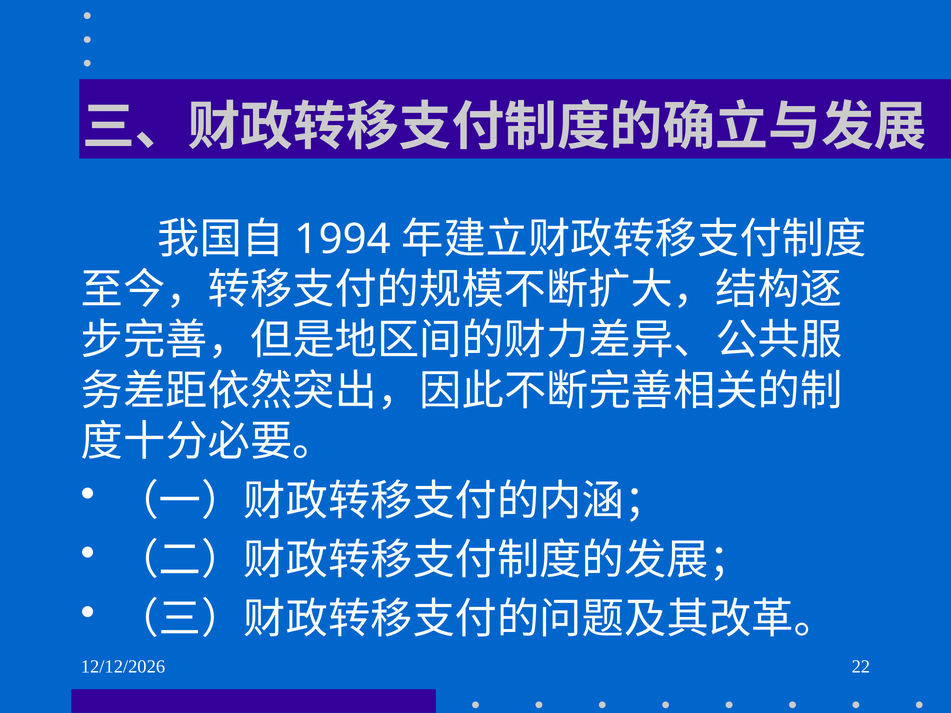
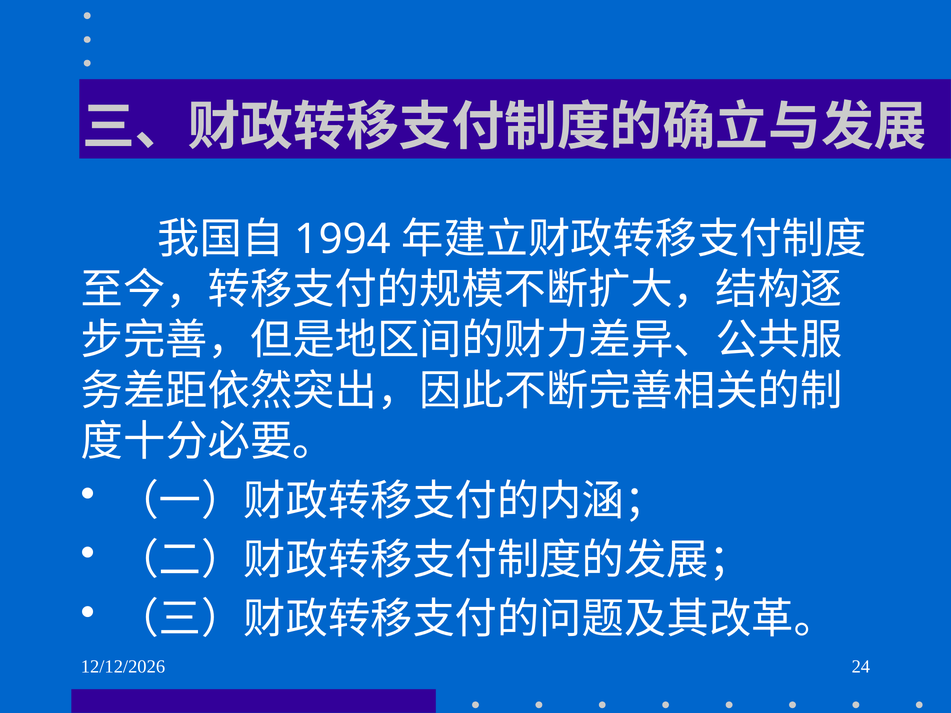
22: 22 -> 24 (861, 667)
